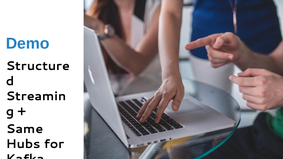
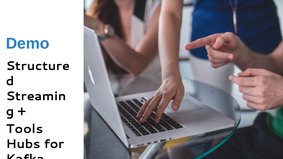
Same: Same -> Tools (25, 129)
